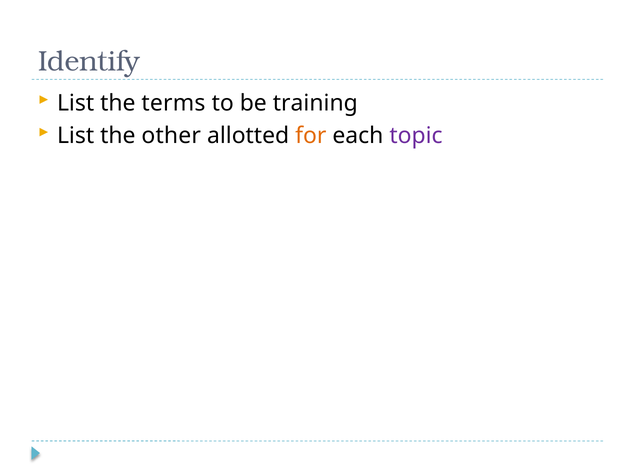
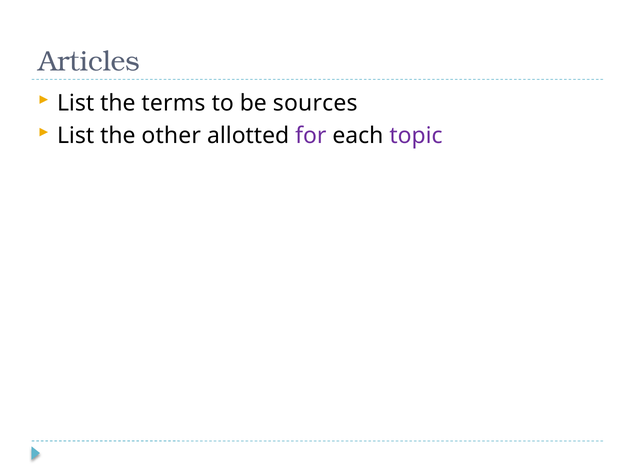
Identify: Identify -> Articles (89, 61)
training: training -> sources (315, 103)
for colour: orange -> purple (311, 136)
